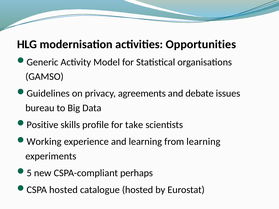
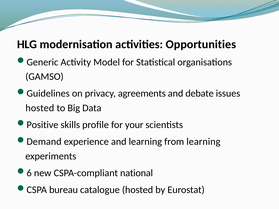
bureau: bureau -> hosted (40, 108)
take: take -> your (134, 125)
Working: Working -> Demand (44, 142)
5: 5 -> 6 (29, 173)
perhaps: perhaps -> national (137, 173)
CSPA hosted: hosted -> bureau (64, 190)
